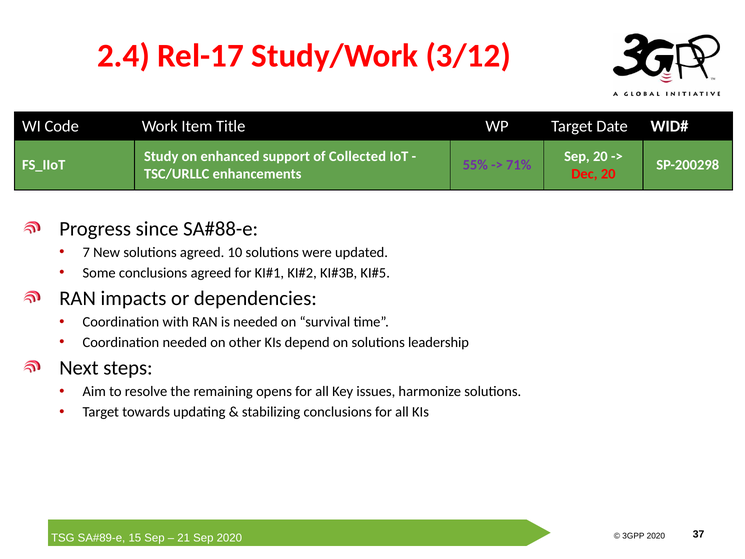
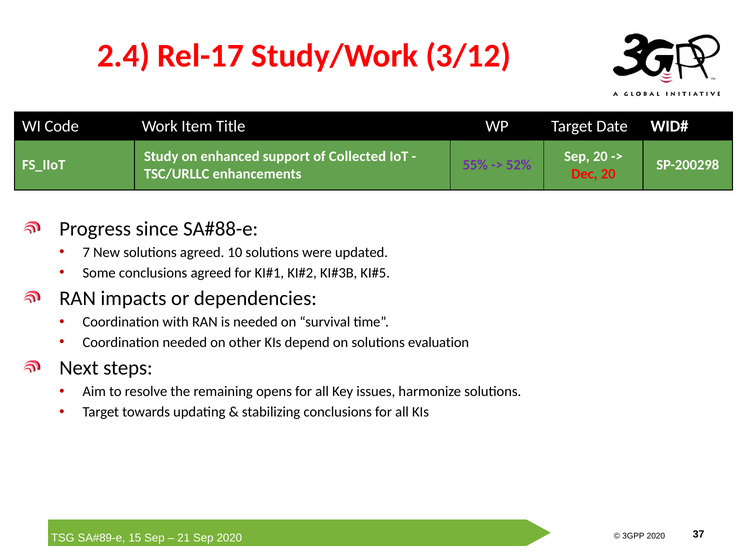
71%: 71% -> 52% (519, 165)
leadership: leadership -> evaluation (439, 342)
